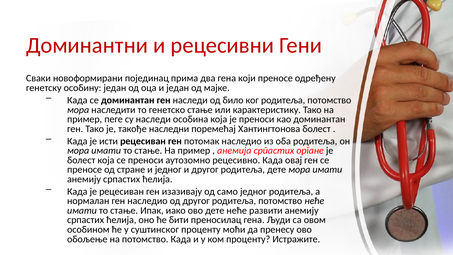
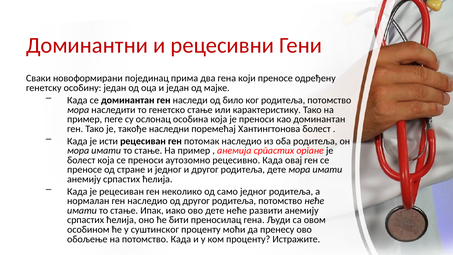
су наследи: наследи -> ослонац (153, 119)
изазивају: изазивају -> неколико (182, 191)
